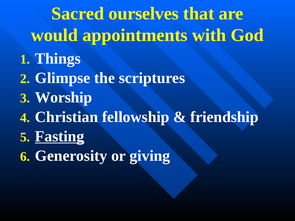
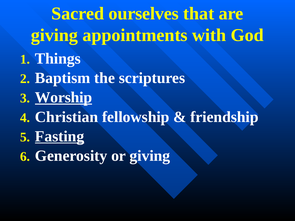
would: would -> giving (54, 35)
Glimpse: Glimpse -> Baptism (63, 78)
Worship underline: none -> present (64, 98)
